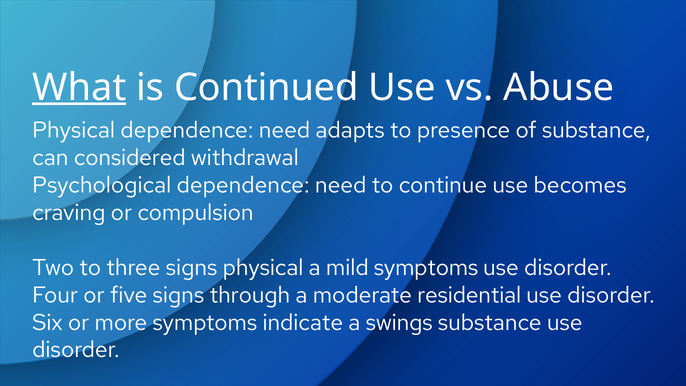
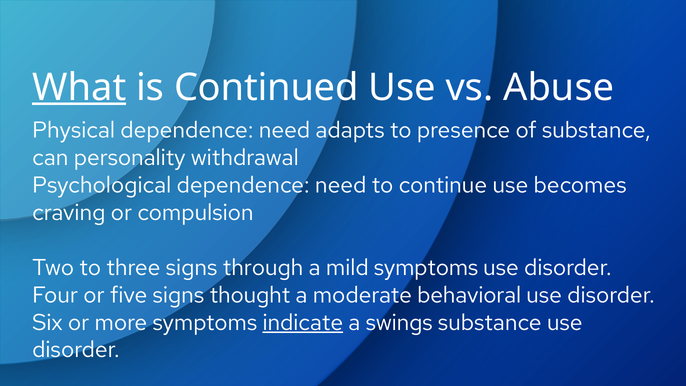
considered: considered -> personality (130, 158)
signs physical: physical -> through (263, 268)
through: through -> thought (250, 295)
residential: residential -> behavioral (469, 295)
indicate underline: none -> present (303, 322)
